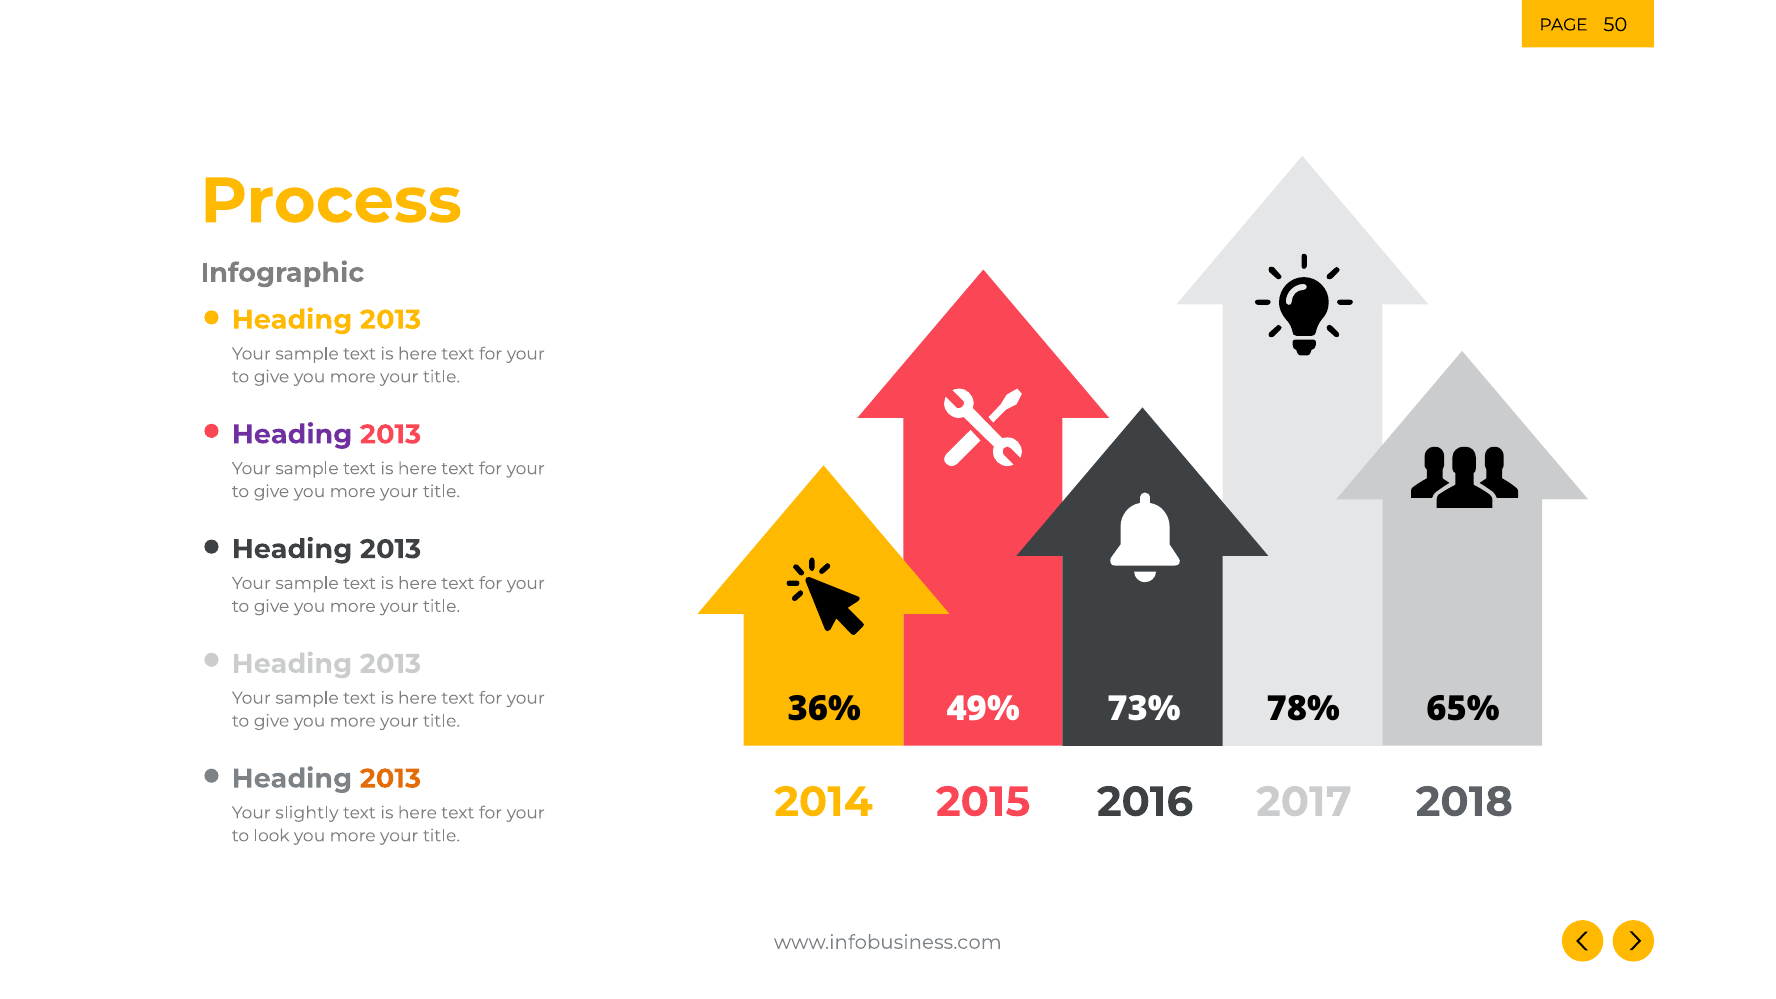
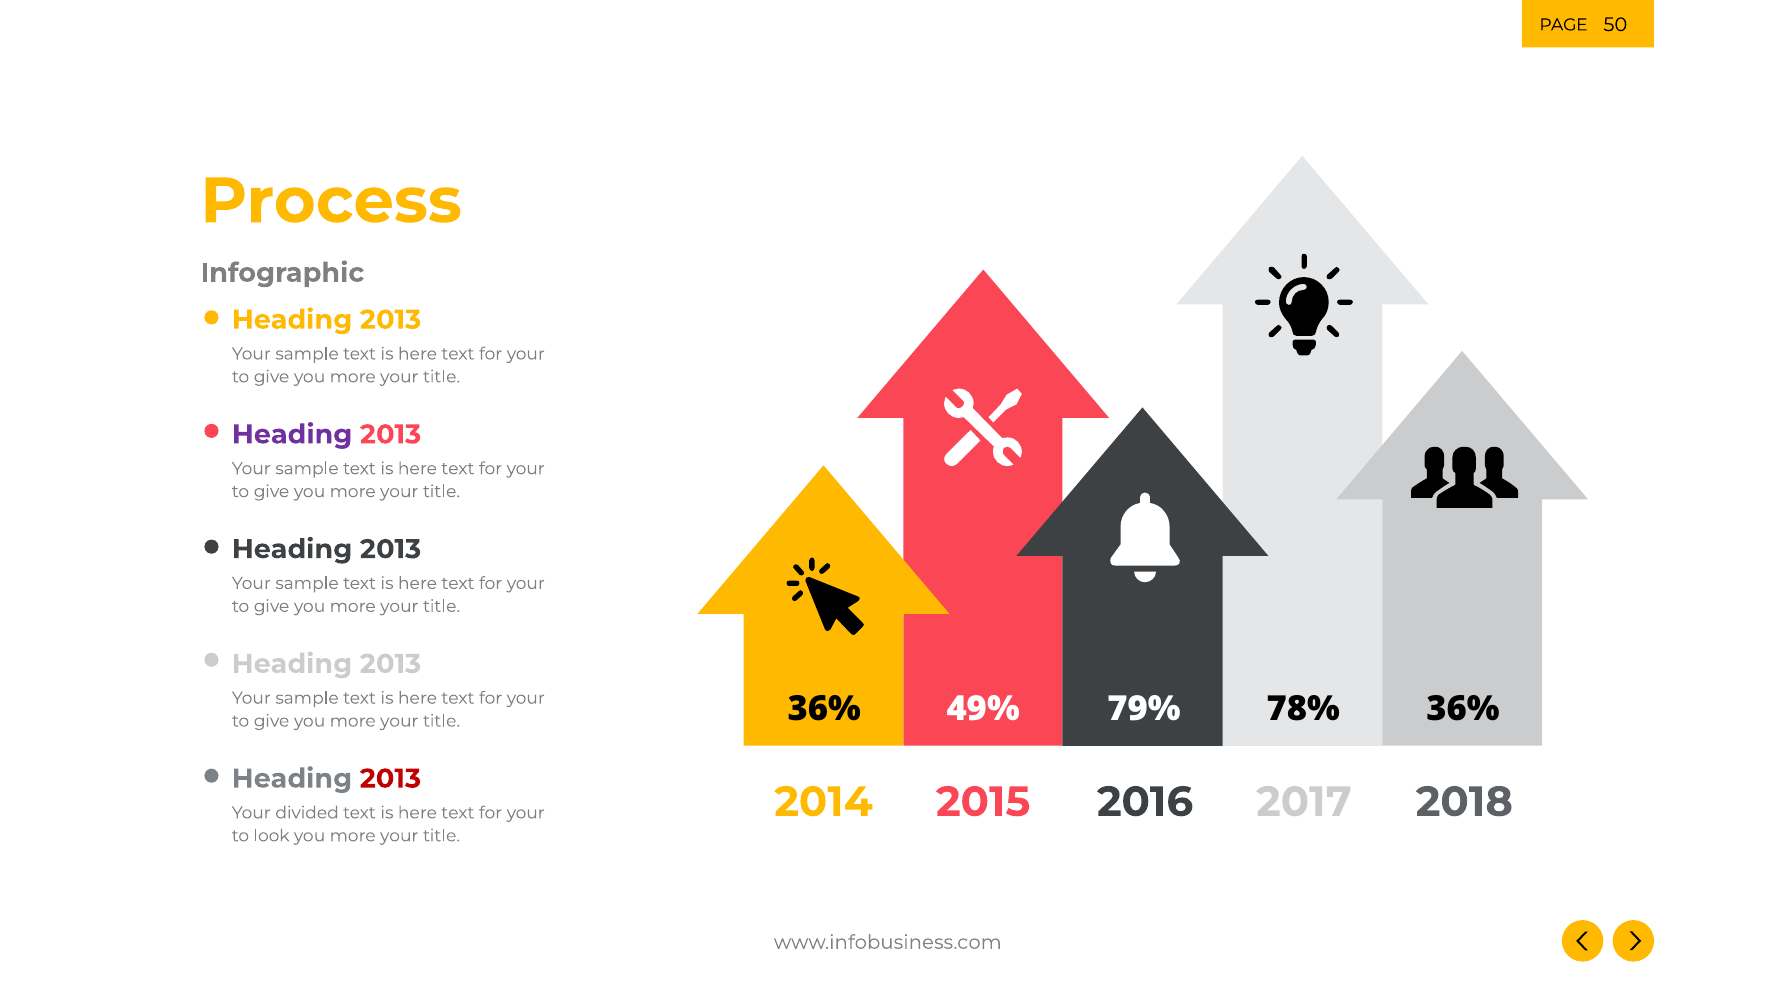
73%: 73% -> 79% (1144, 709)
78% 65%: 65% -> 36% (1463, 709)
2013 colour: orange -> red (390, 779)
slightly: slightly -> divided (307, 813)
